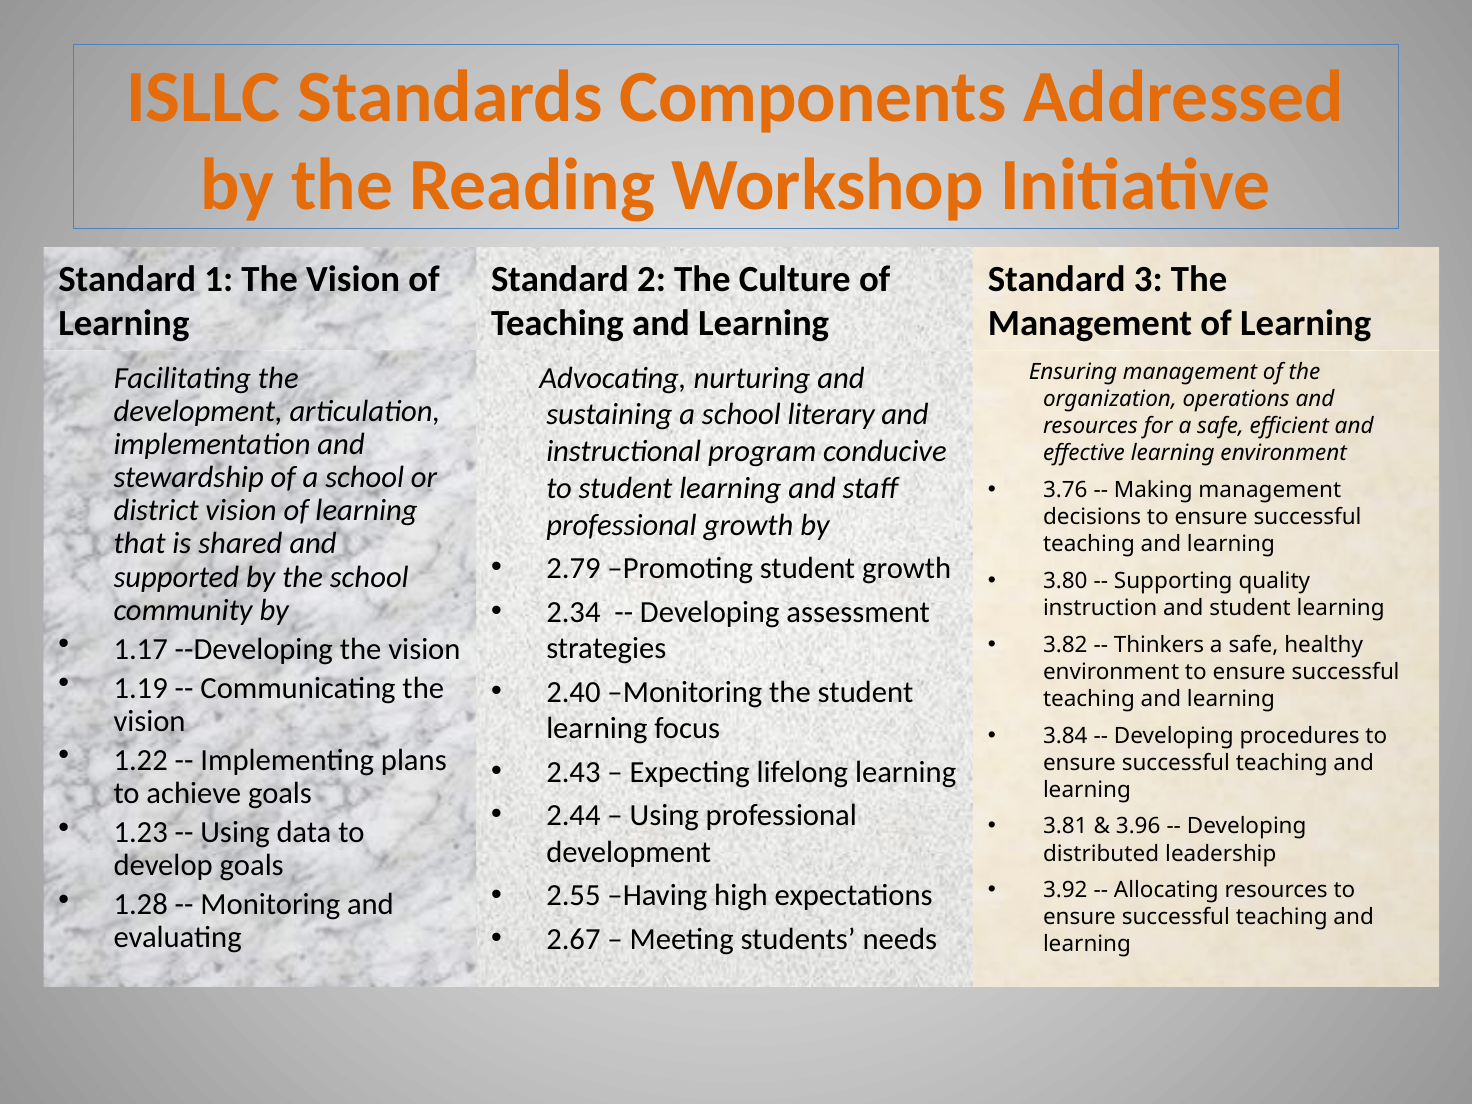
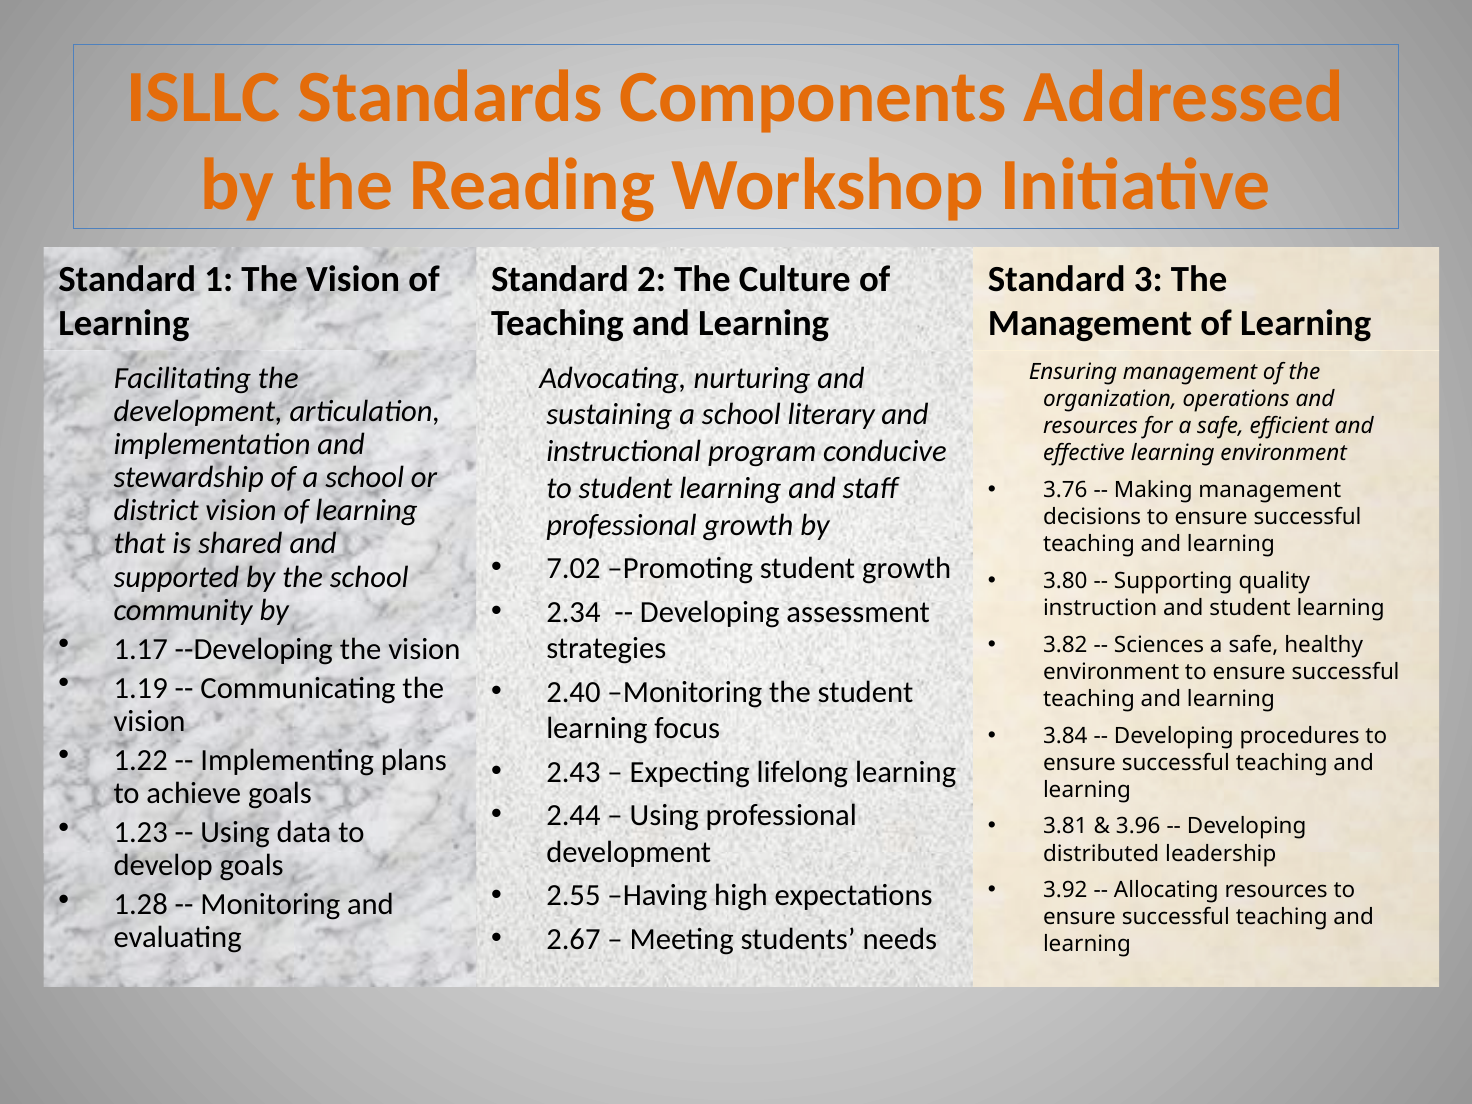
2.79: 2.79 -> 7.02 (573, 569)
Thinkers: Thinkers -> Sciences (1159, 645)
